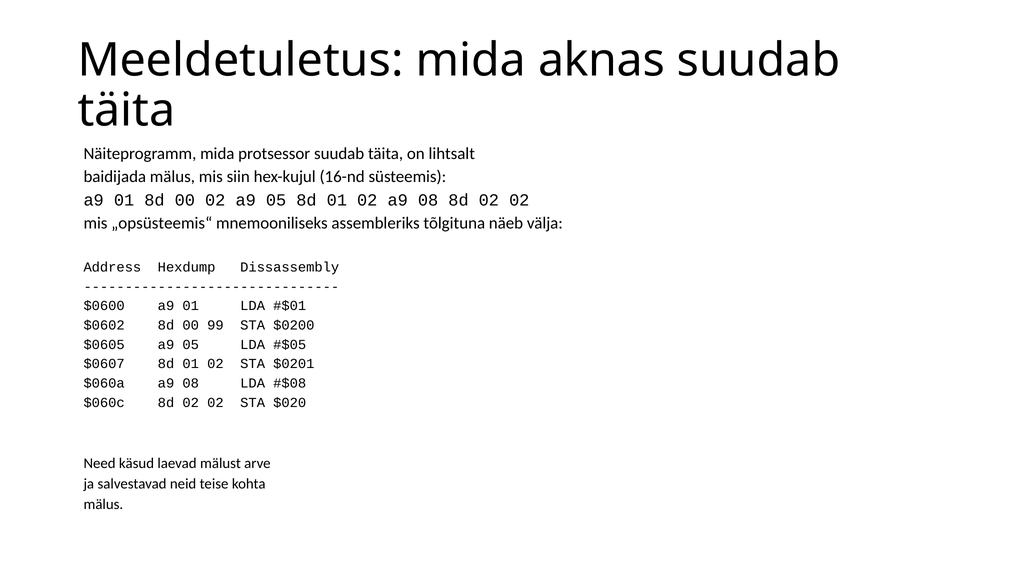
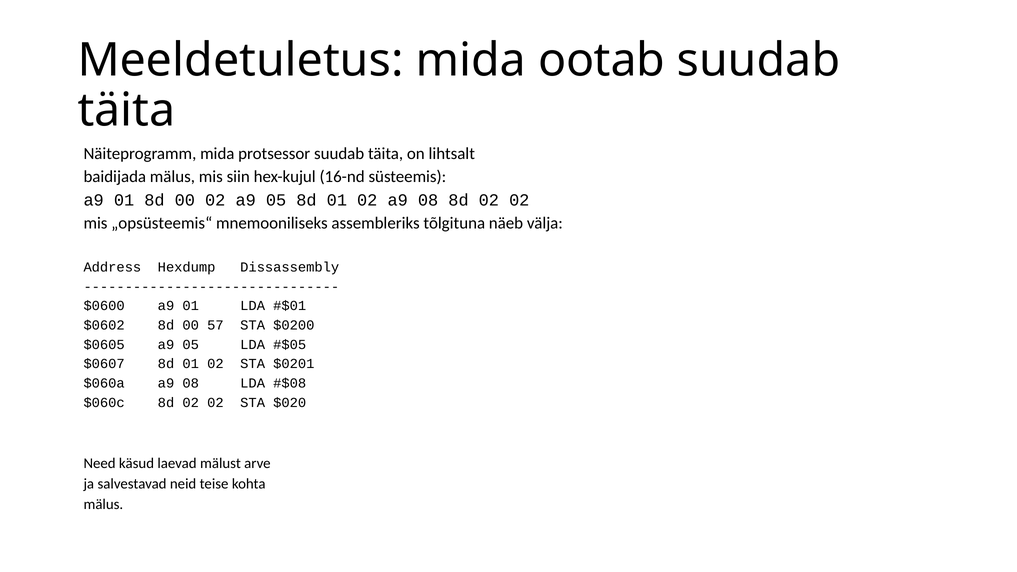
aknas: aknas -> ootab (602, 60)
99: 99 -> 57 (215, 325)
